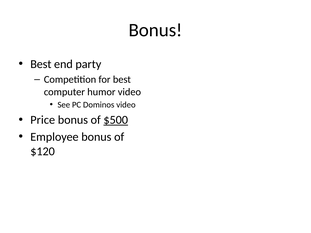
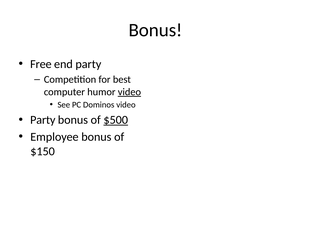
Best: Best -> Free (41, 64)
video underline: none -> present (129, 92)
Price: Price -> Party (43, 120)
$120: $120 -> $150 (43, 152)
